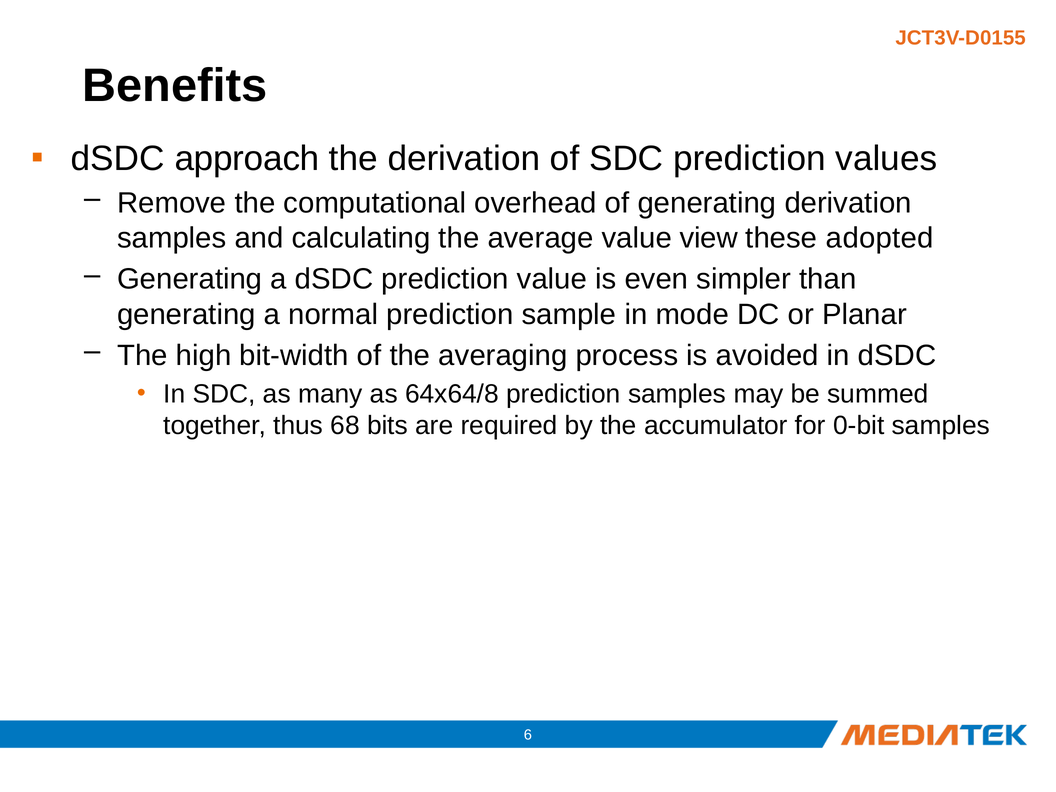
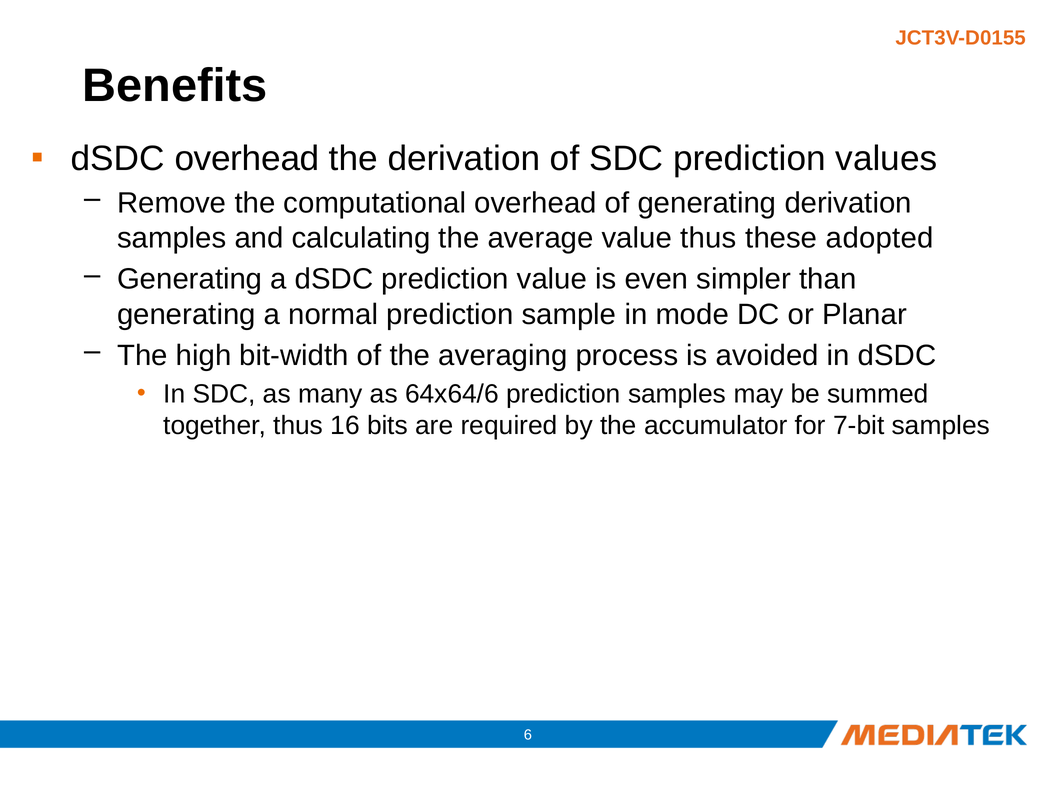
dSDC approach: approach -> overhead (247, 159)
value view: view -> thus (708, 238)
64x64/8: 64x64/8 -> 64x64/6 (452, 394)
68: 68 -> 16 (345, 426)
0-bit: 0-bit -> 7-bit (859, 426)
